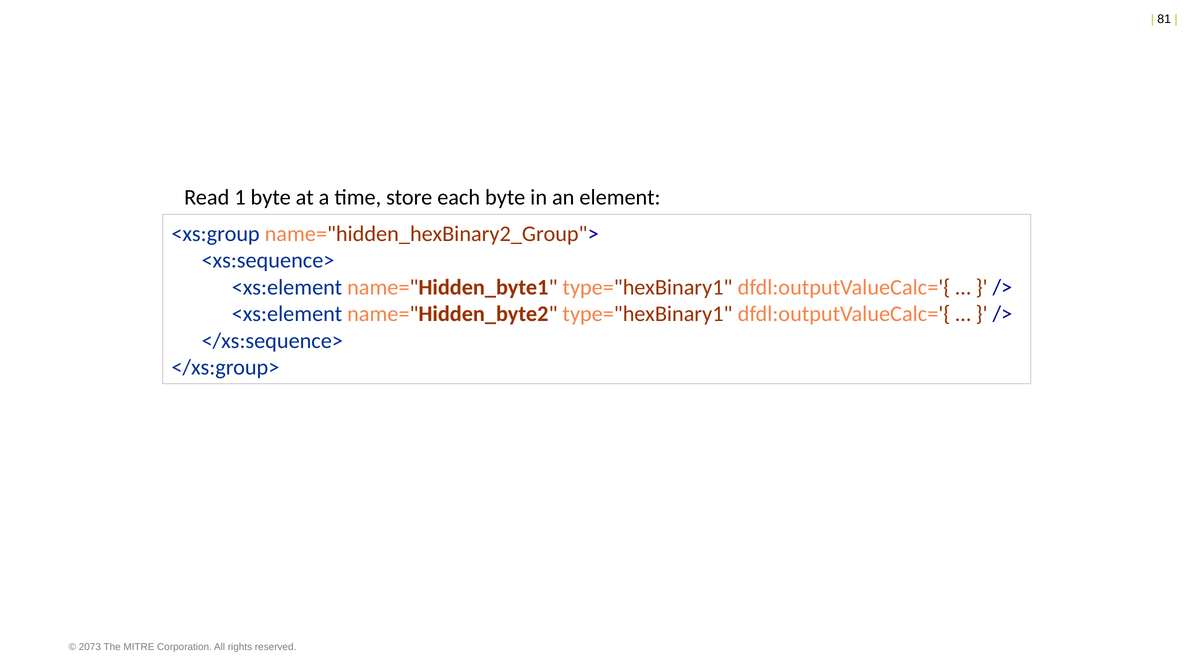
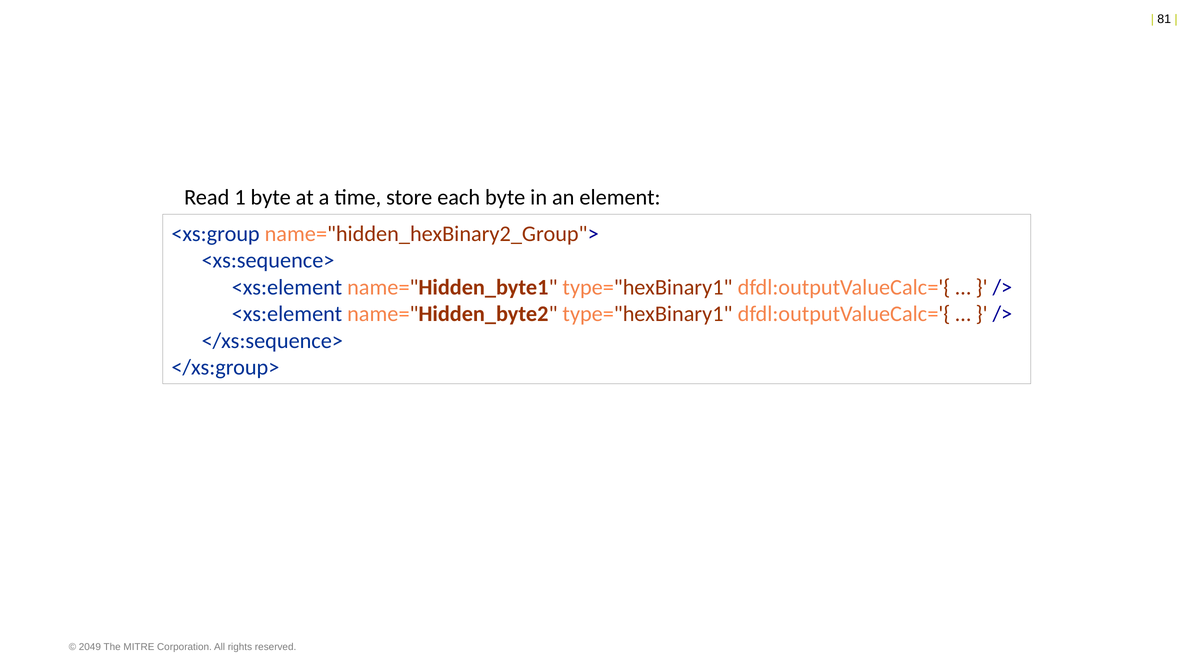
2073: 2073 -> 2049 (90, 647)
